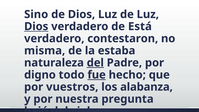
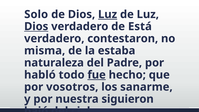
Sino: Sino -> Solo (36, 14)
Luz underline: none -> present (108, 14)
del underline: present -> none (95, 63)
digno: digno -> habló (40, 75)
vuestros: vuestros -> vosotros (72, 87)
alabanza: alabanza -> sanarme (146, 87)
pregunta: pregunta -> siguieron (128, 99)
